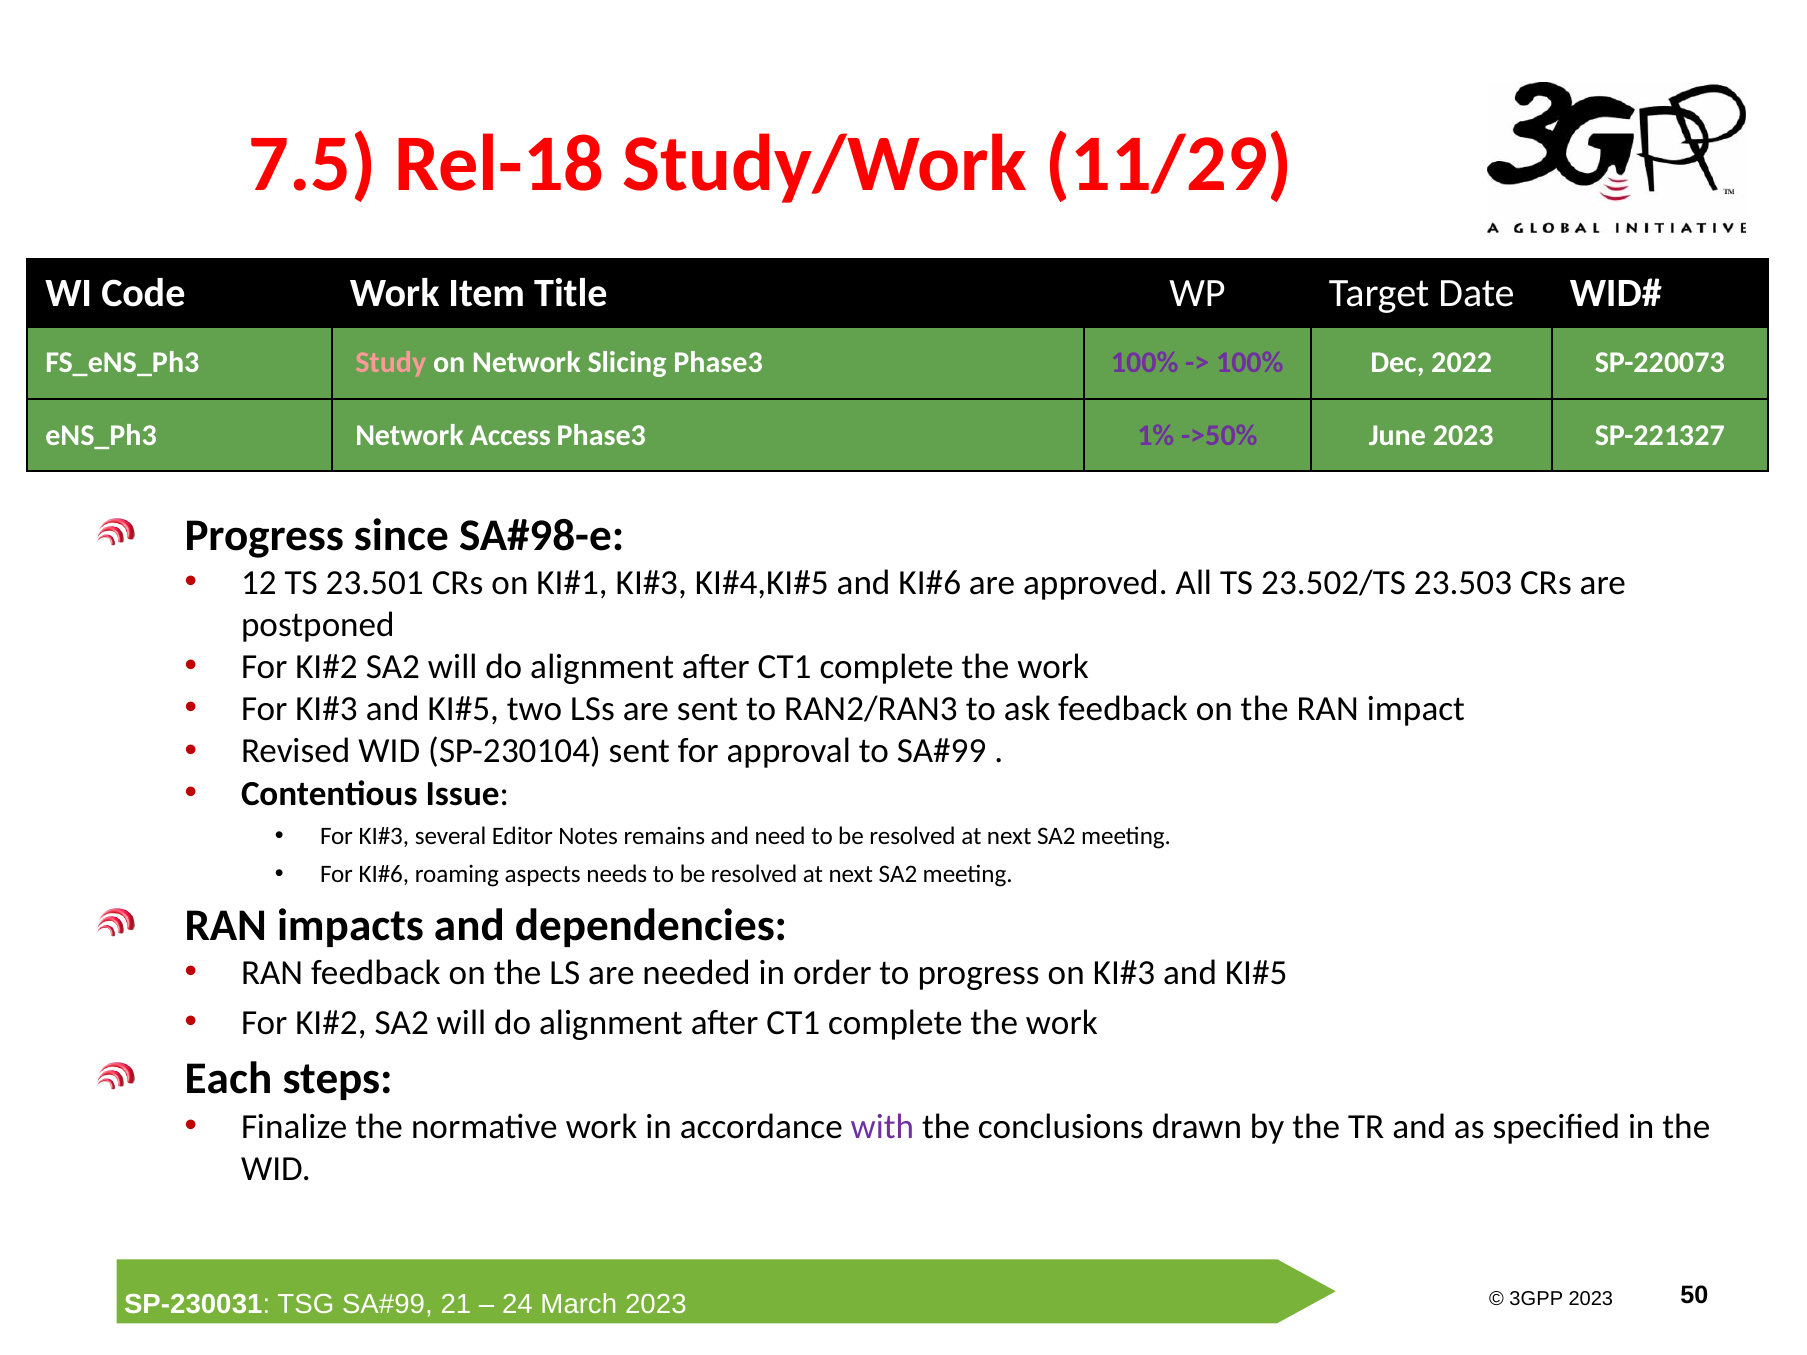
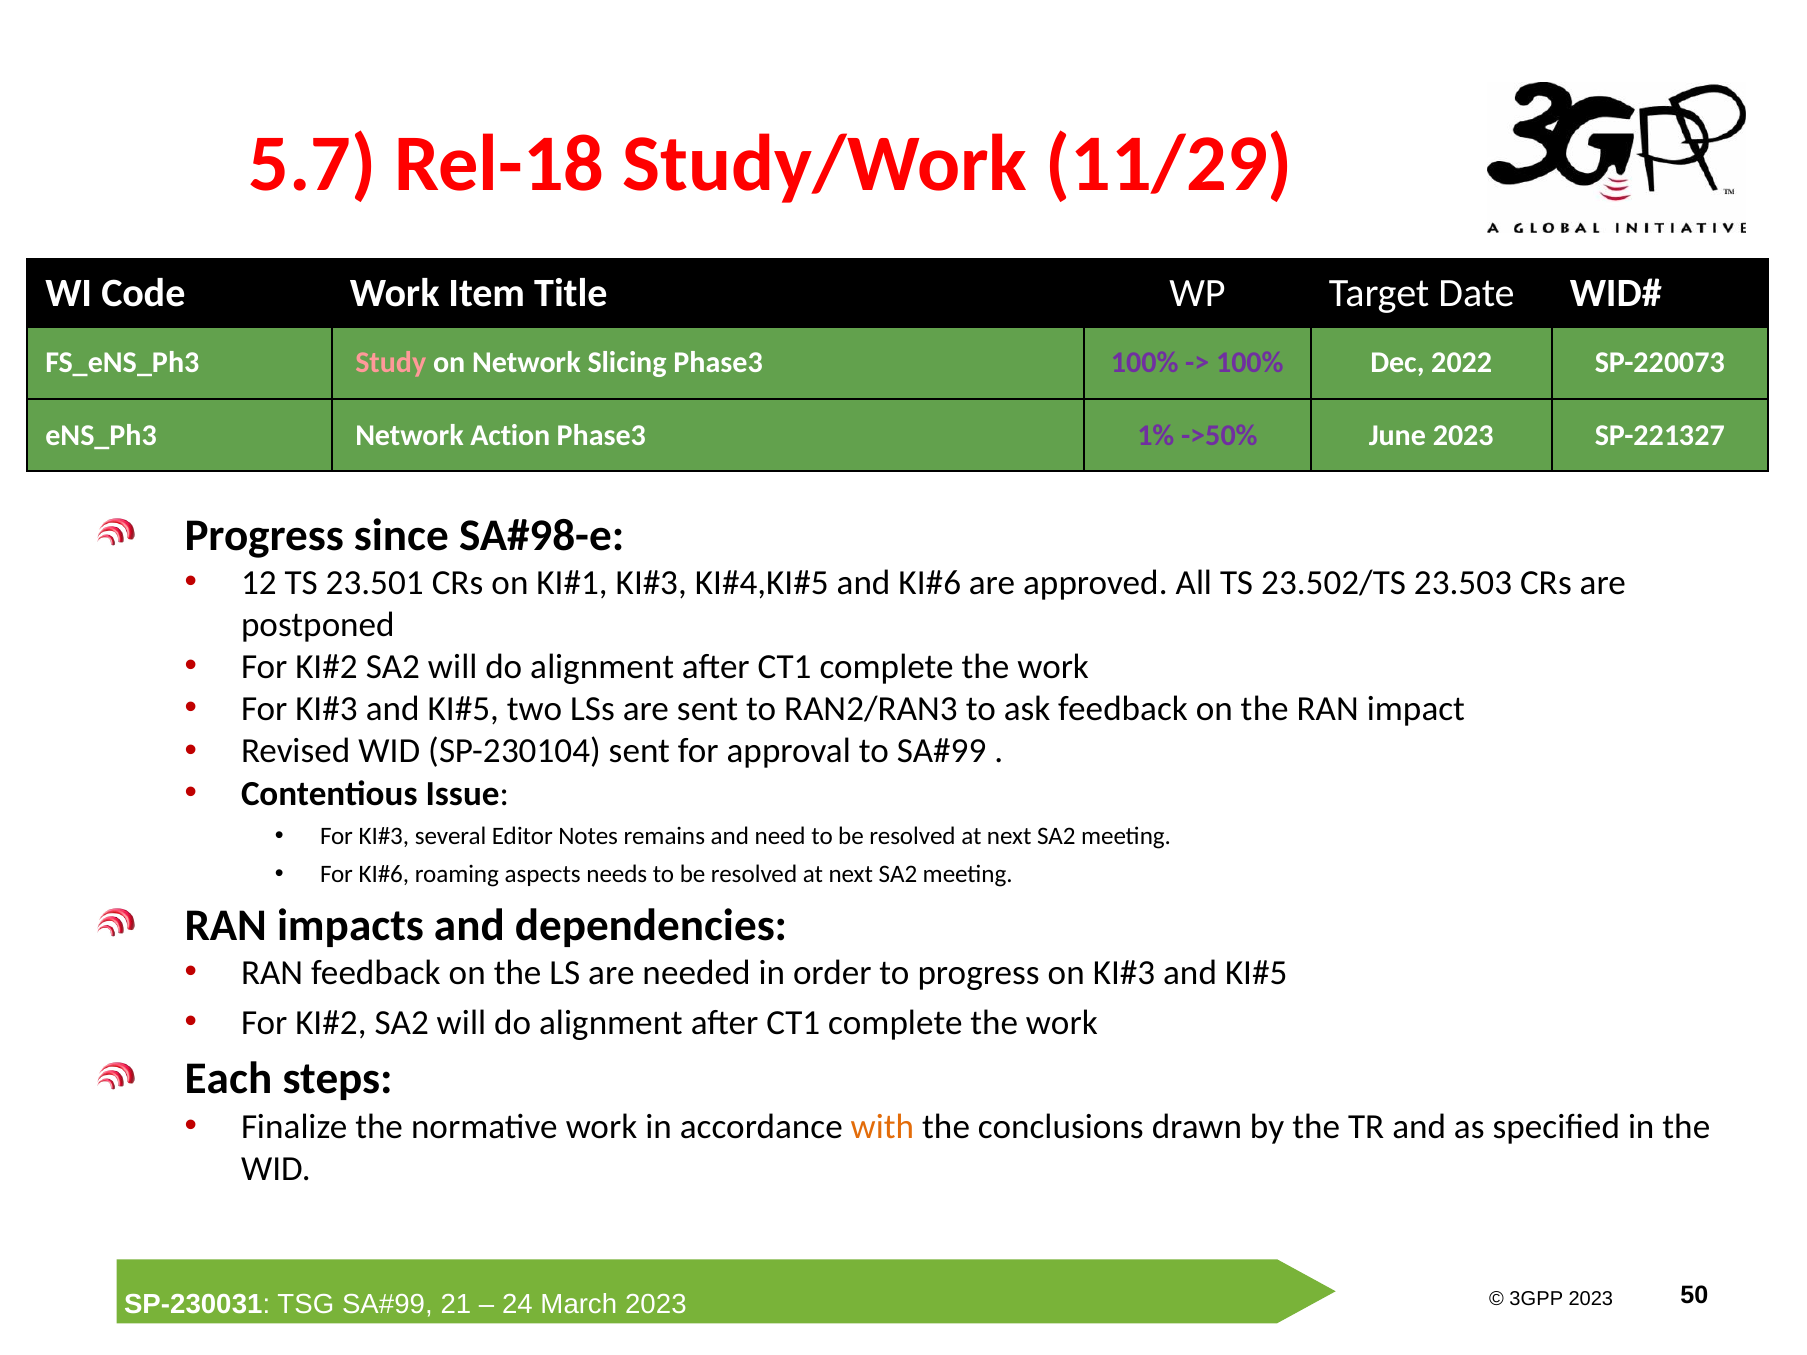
7.5: 7.5 -> 5.7 (312, 164)
Access: Access -> Action (510, 435)
with colour: purple -> orange (882, 1127)
